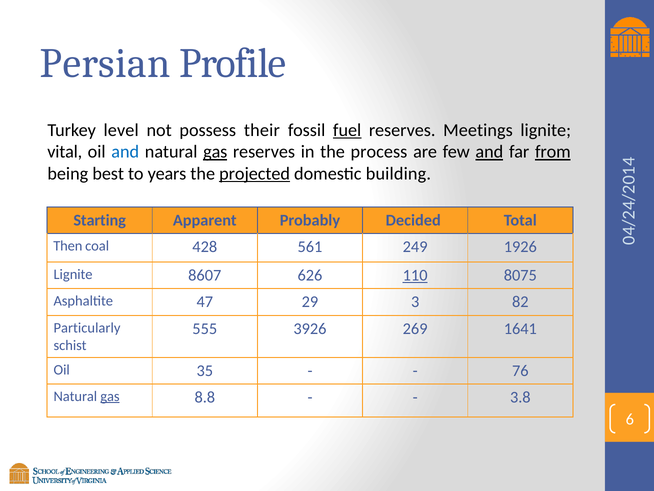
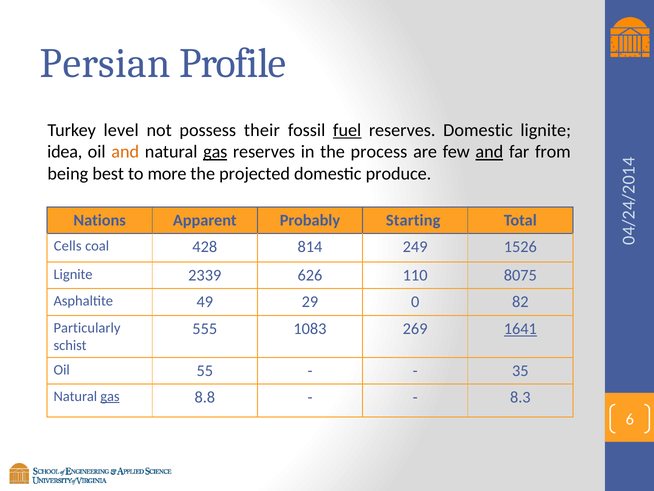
reserves Meetings: Meetings -> Domestic (478, 130)
vital: vital -> idea (65, 152)
and colour: blue -> orange (125, 152)
from underline: present -> none (553, 152)
years: years -> more (167, 174)
projected underline: present -> none (255, 174)
building: building -> produce (399, 174)
Starting: Starting -> Nations (100, 220)
Decided: Decided -> Starting (413, 220)
Then: Then -> Cells (68, 246)
561: 561 -> 814 (310, 247)
1926: 1926 -> 1526 (520, 247)
8607: 8607 -> 2339 (205, 275)
110 underline: present -> none (415, 275)
47: 47 -> 49 (205, 302)
29 3: 3 -> 0 (415, 302)
3926: 3926 -> 1083 (310, 329)
1641 underline: none -> present (520, 329)
35: 35 -> 55 (205, 371)
76: 76 -> 35 (520, 371)
3.8: 3.8 -> 8.3 (520, 397)
